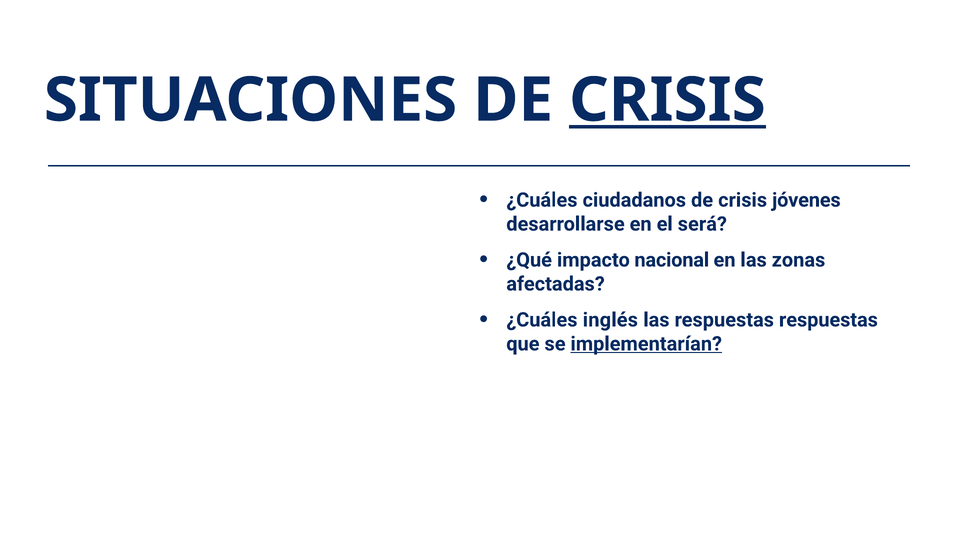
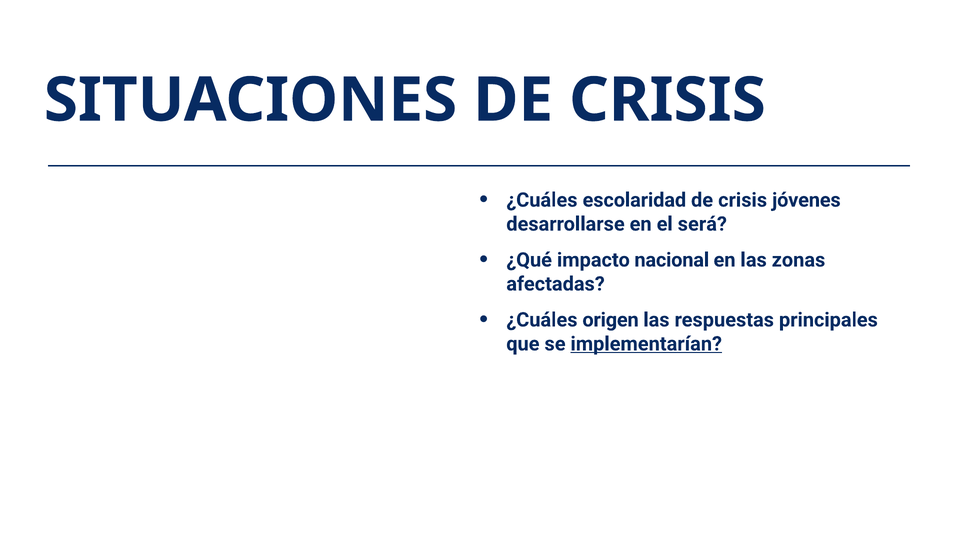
CRISIS underline: present -> none (667, 100)
ciudadanos: ciudadanos -> escolaridad (634, 200)
inglés: inglés -> origen (611, 320)
respuestas respuestas: respuestas -> principales (828, 320)
